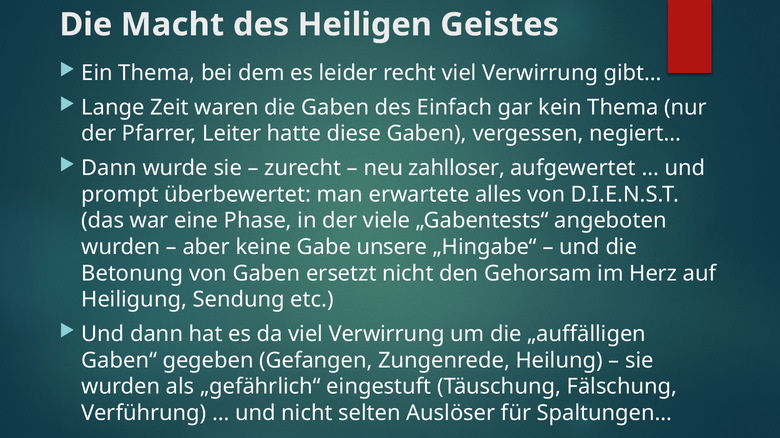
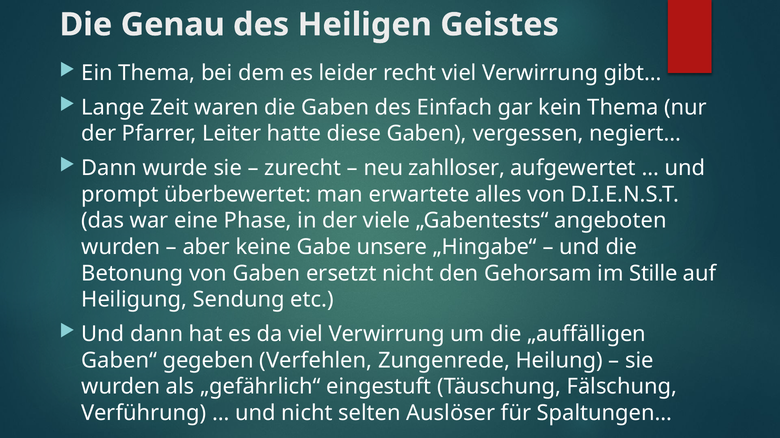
Macht: Macht -> Genau (173, 25)
Herz: Herz -> Stille (653, 274)
Gefangen: Gefangen -> Verfehlen (316, 361)
